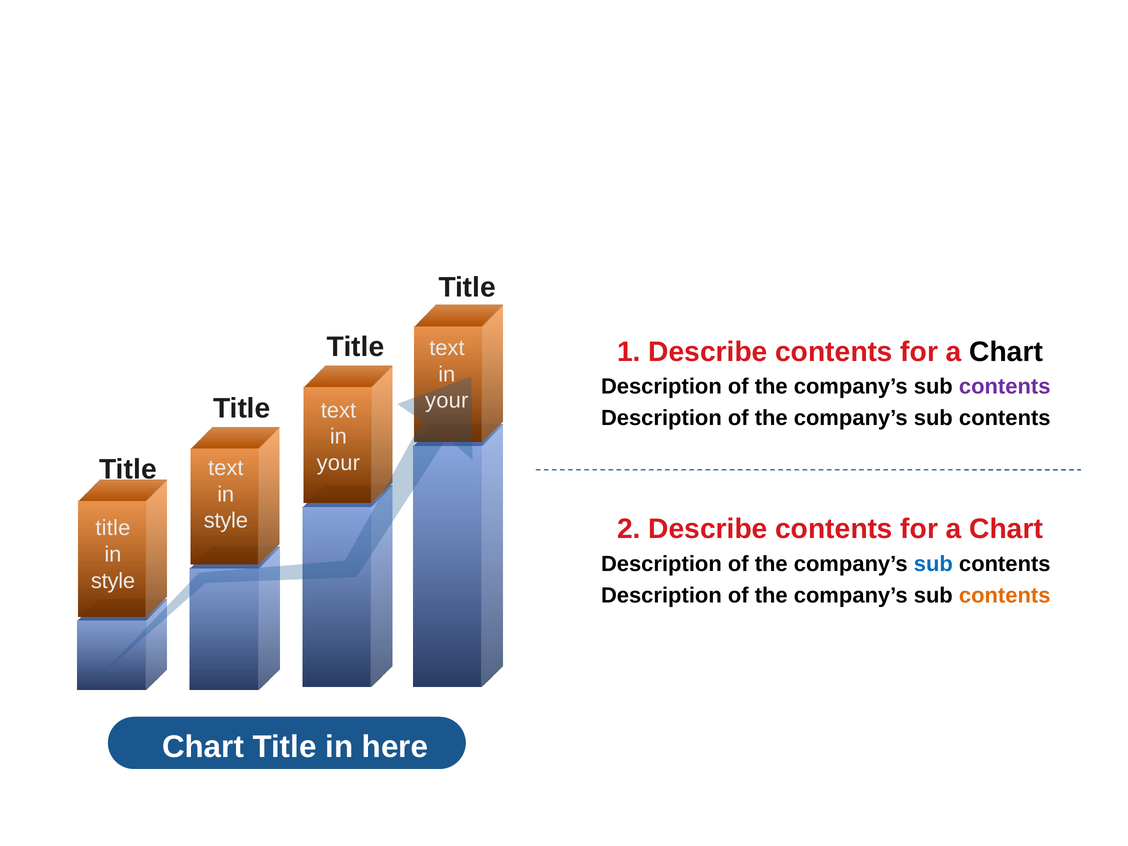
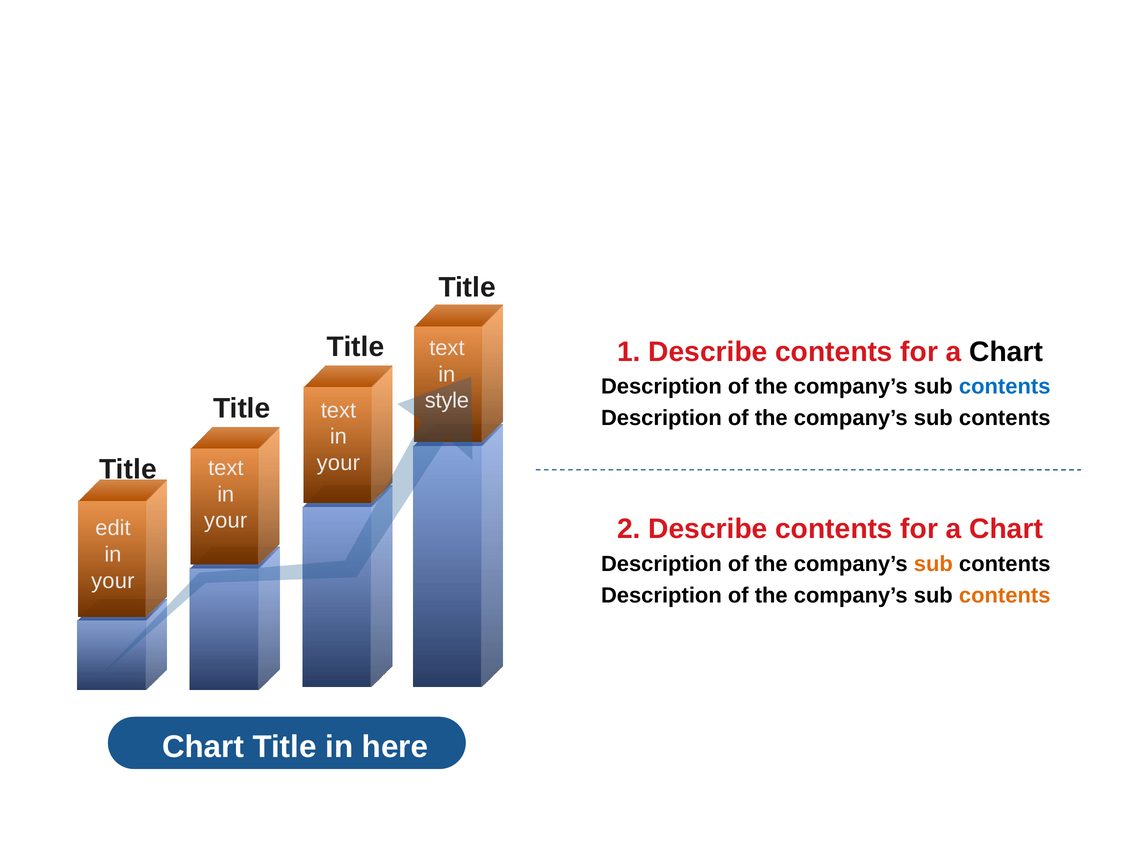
contents colour: purple -> blue (1005, 387)
your: your -> style (447, 401)
style: style -> your (226, 521)
title: title -> edit (113, 528)
sub colour: blue -> orange (933, 564)
style: style -> your (113, 581)
